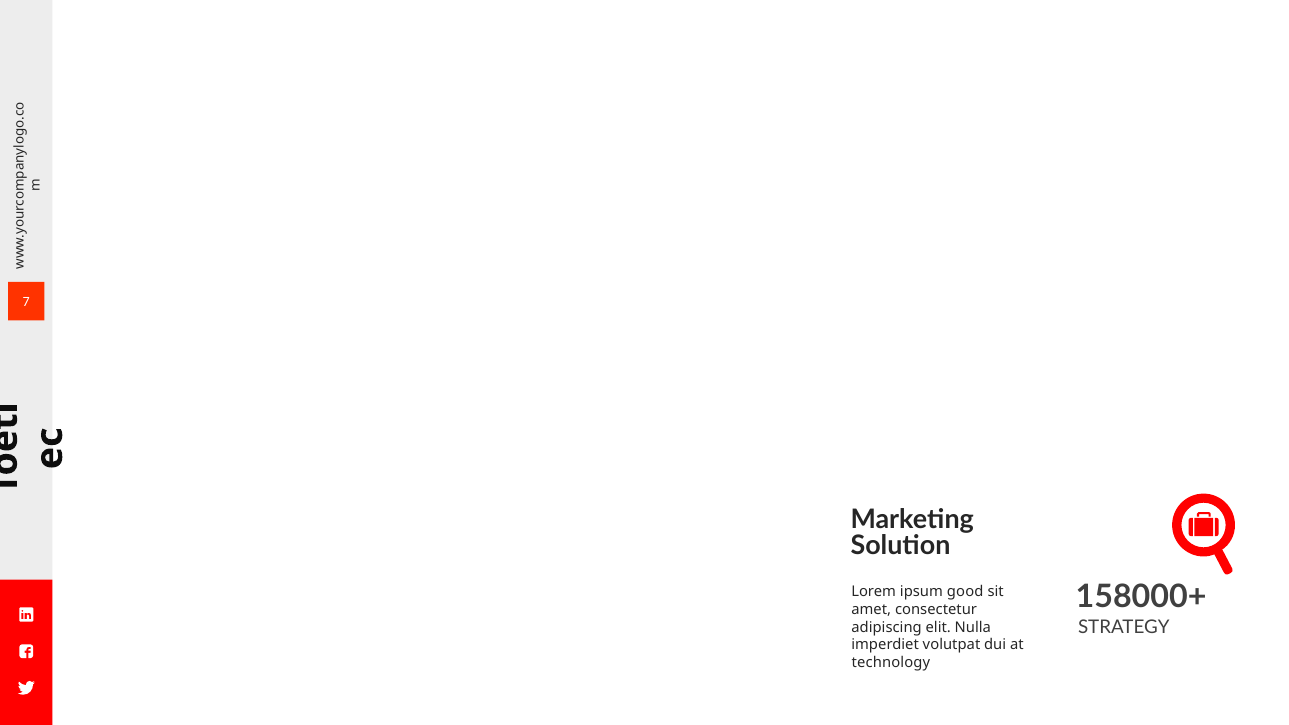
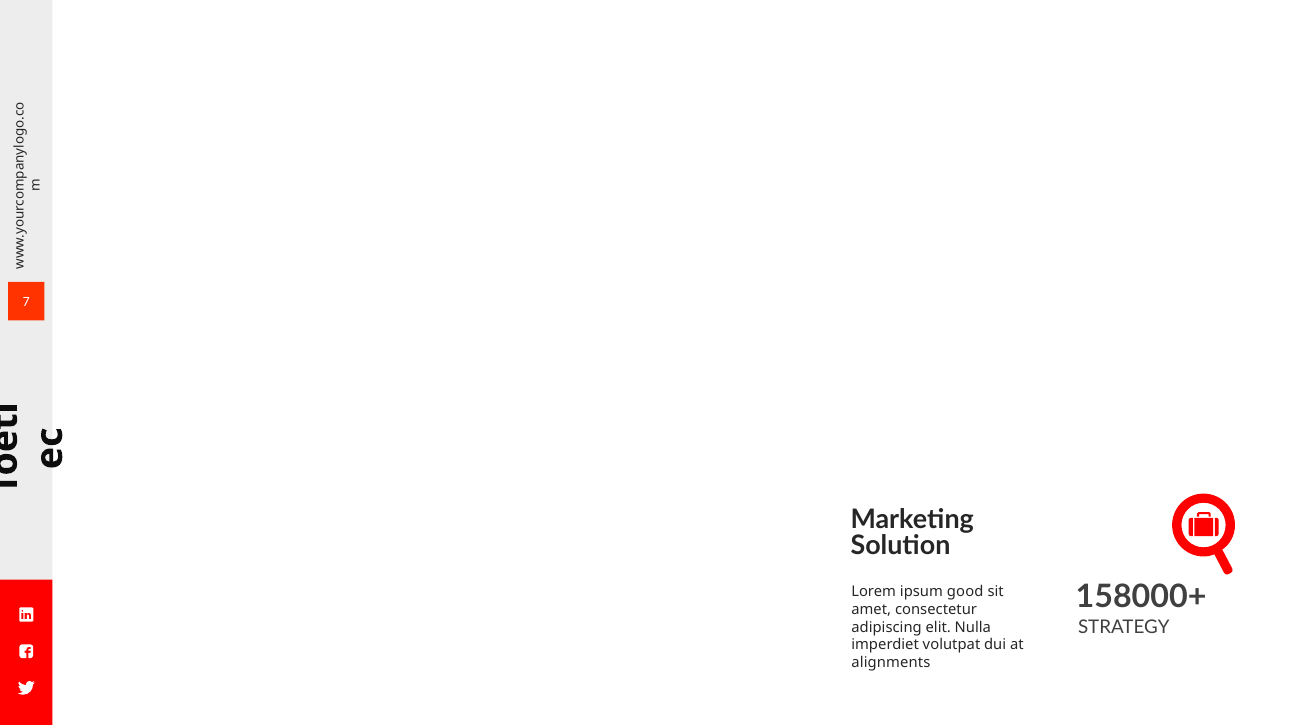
technology: technology -> alignments (891, 663)
